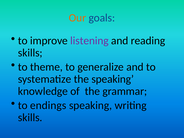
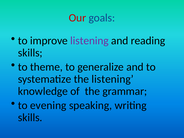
Our colour: orange -> red (77, 18)
the speaking: speaking -> listening (113, 79)
endings: endings -> evening (48, 105)
